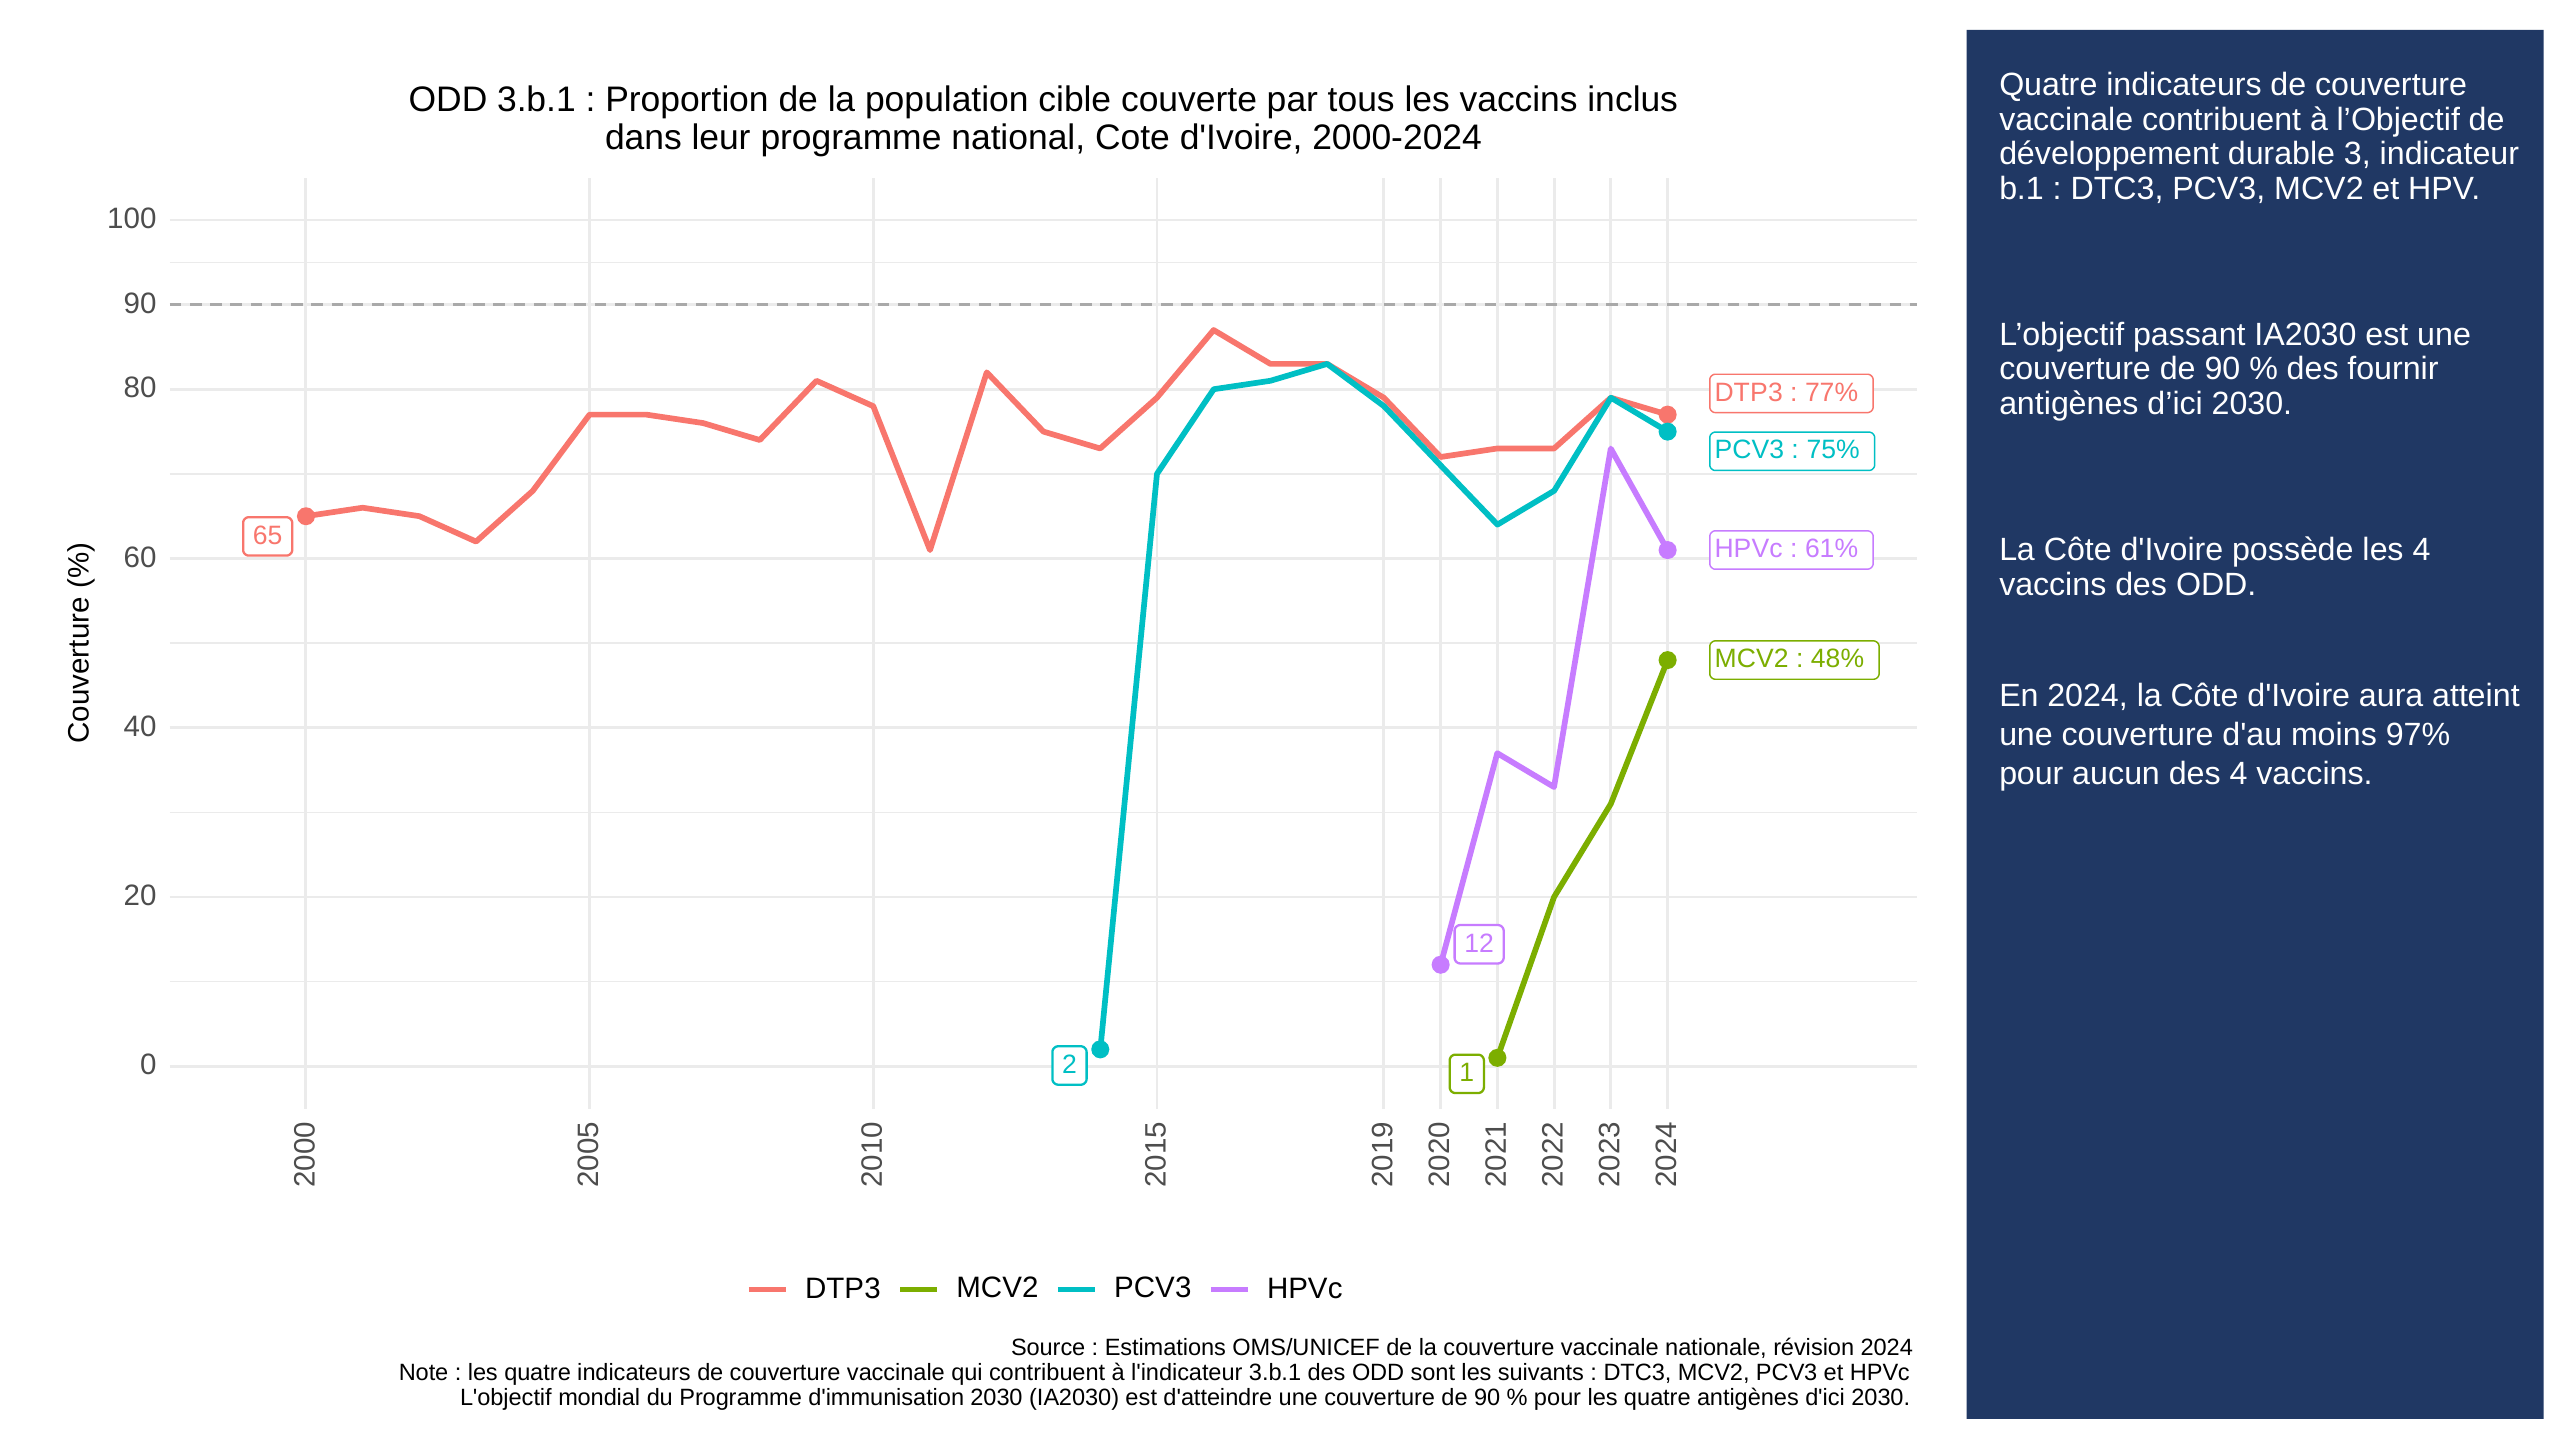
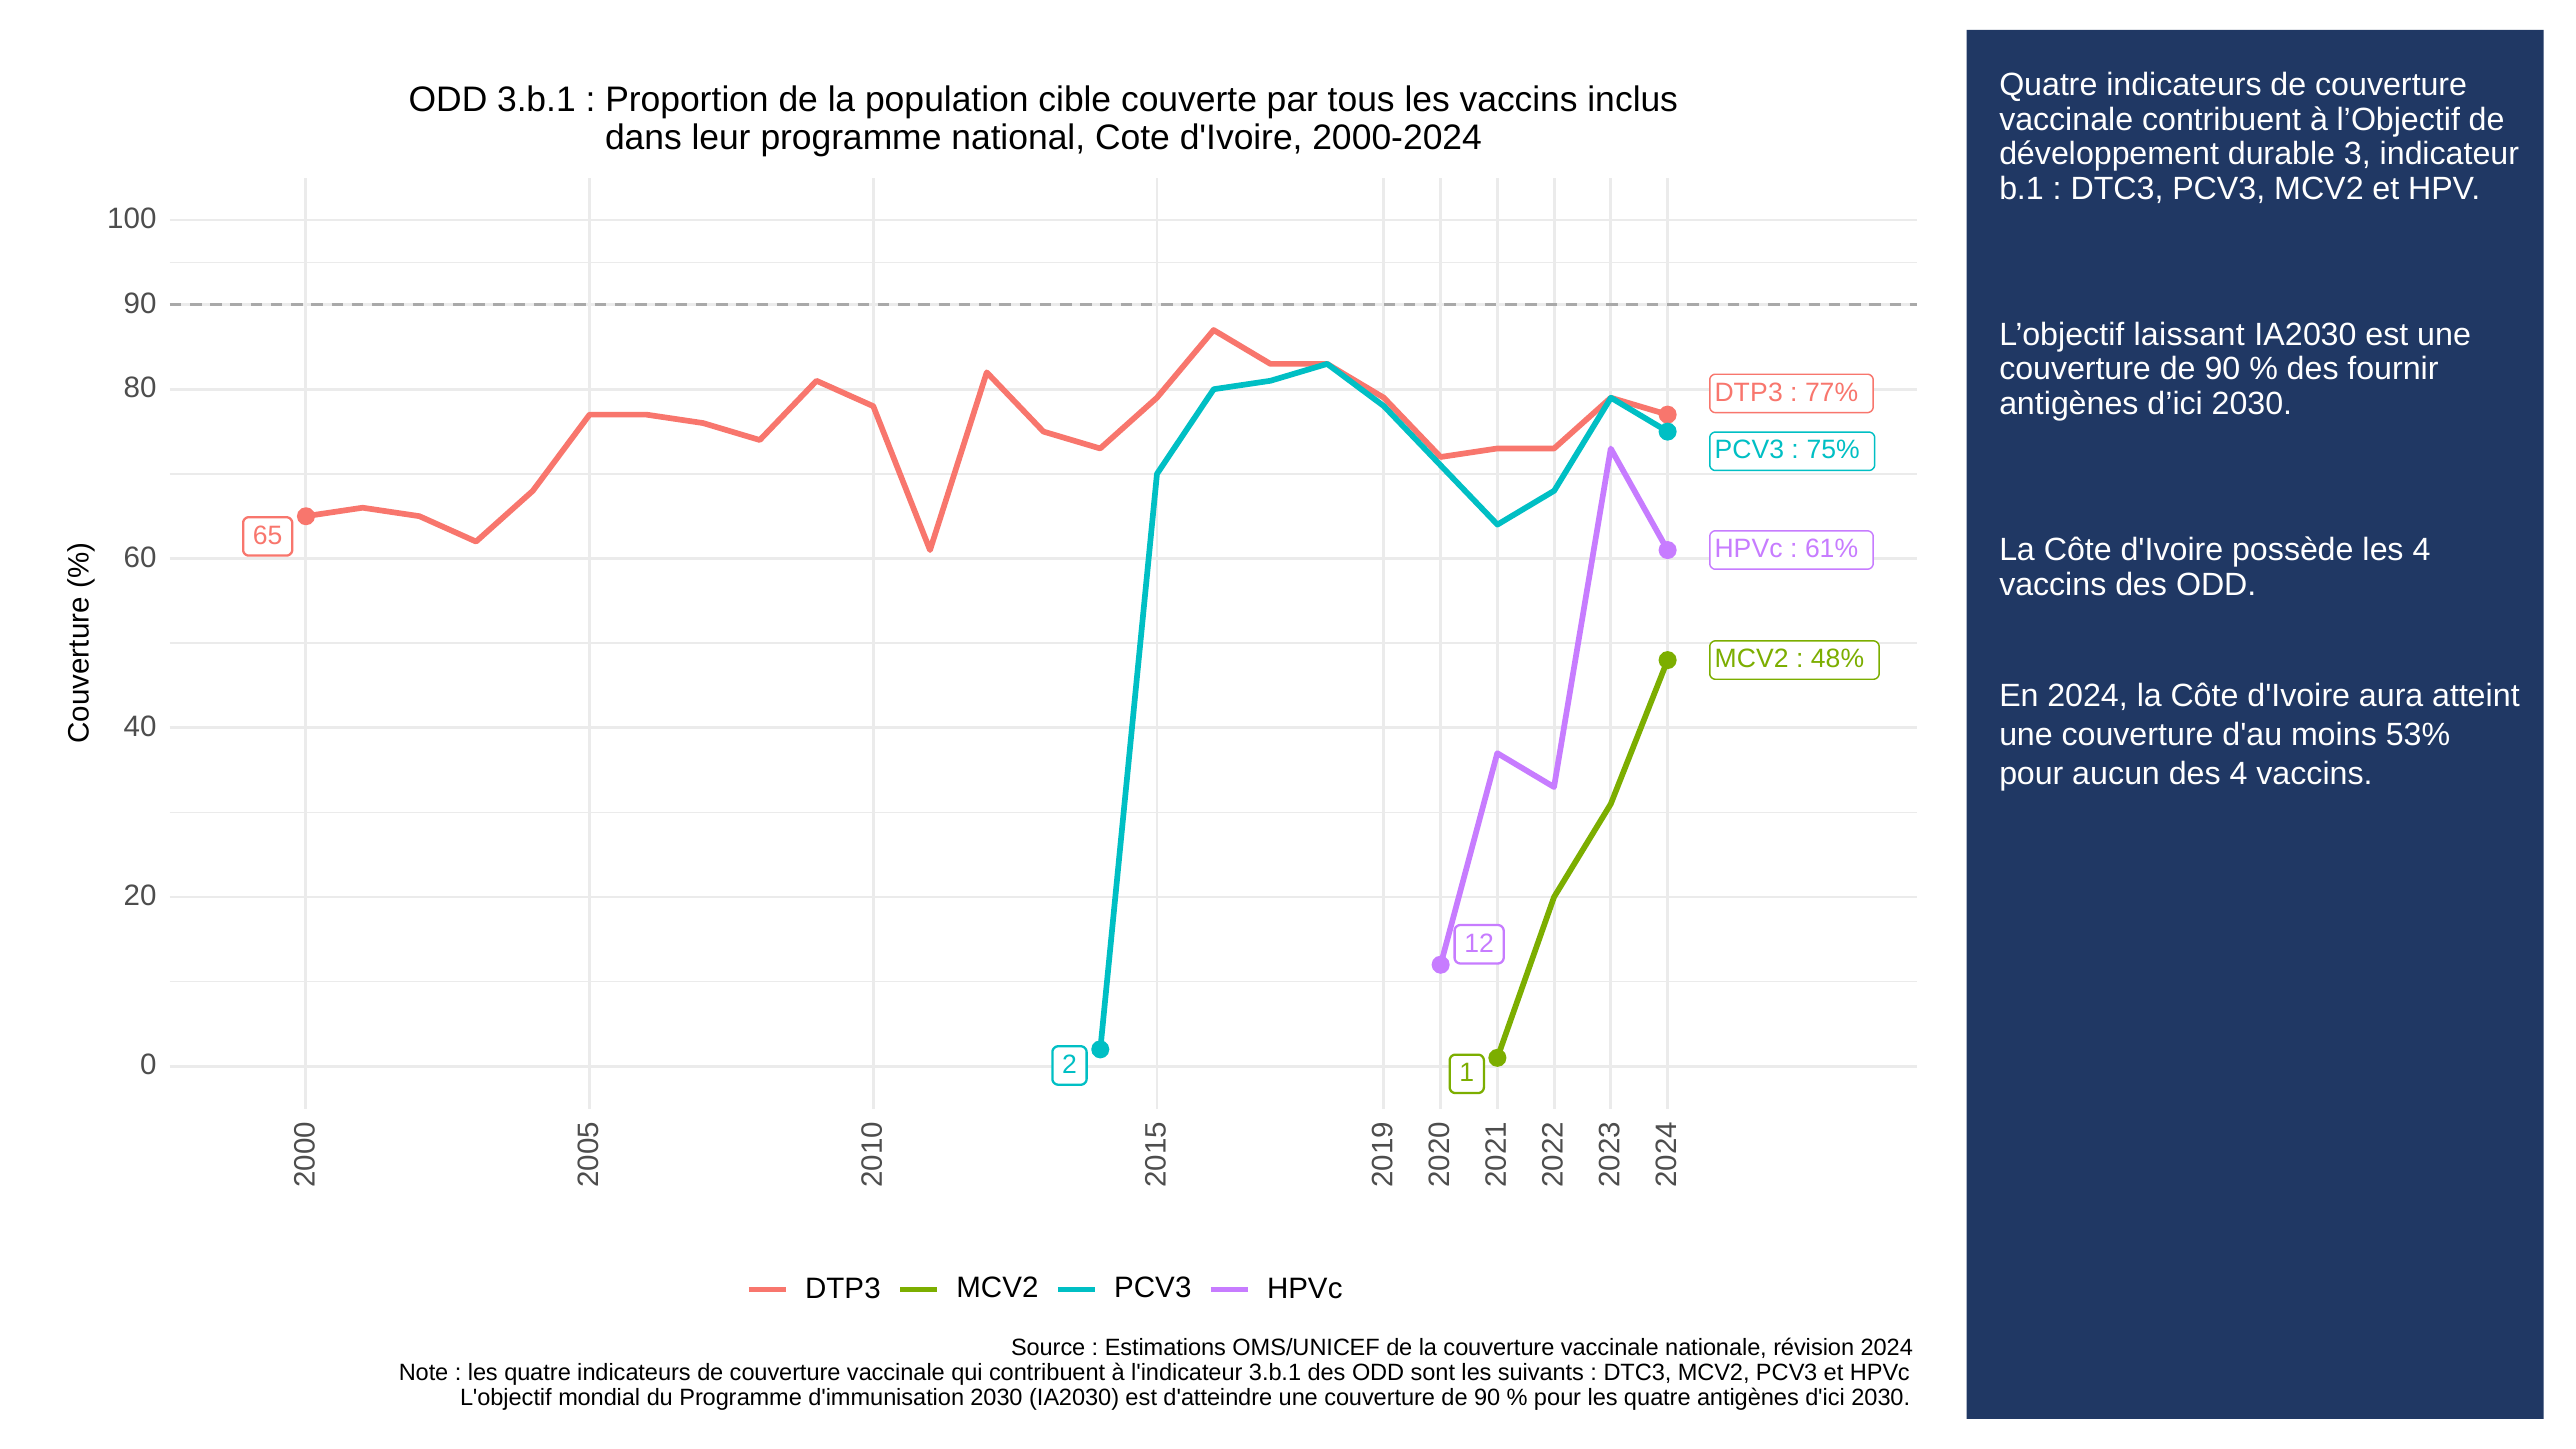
passant: passant -> laissant (2189, 335)
97%: 97% -> 53% (2418, 735)
